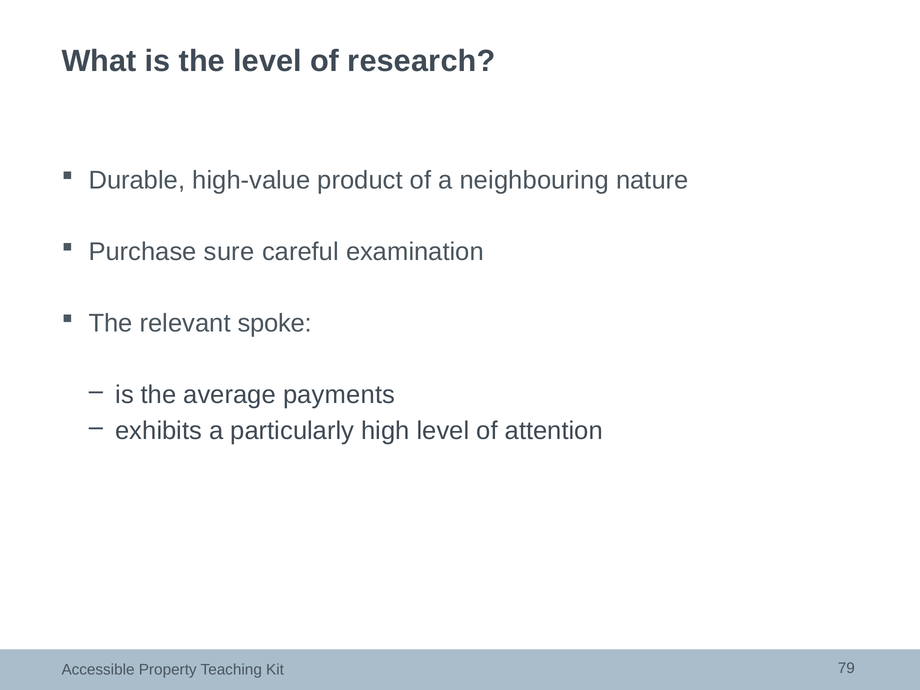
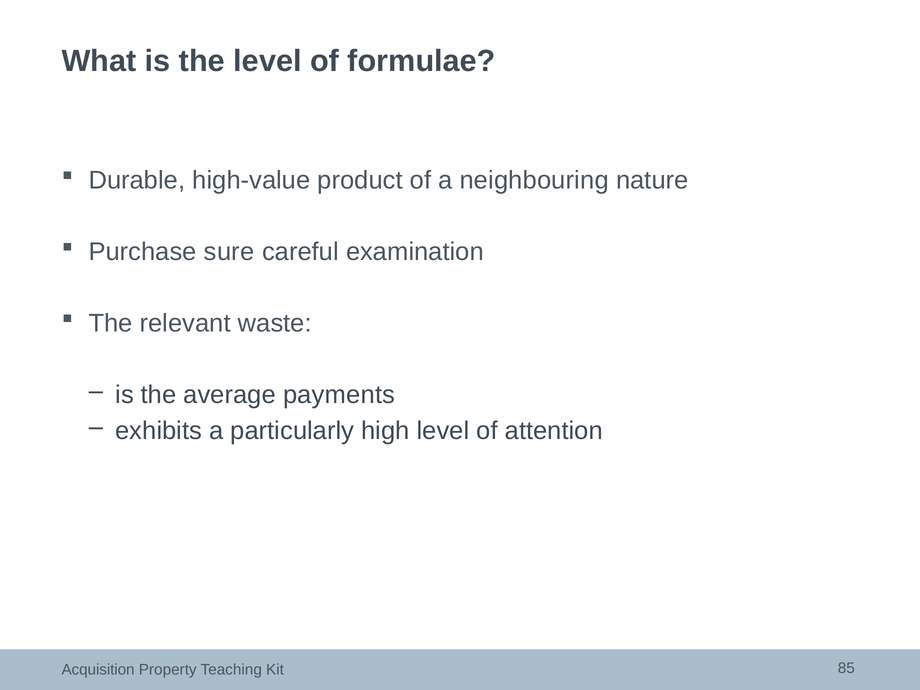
research: research -> formulae (421, 61)
spoke: spoke -> waste (275, 323)
Accessible: Accessible -> Acquisition (98, 670)
79: 79 -> 85 (846, 668)
